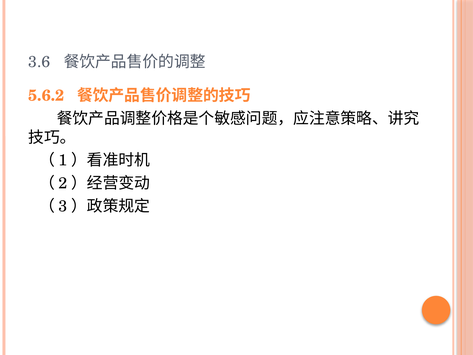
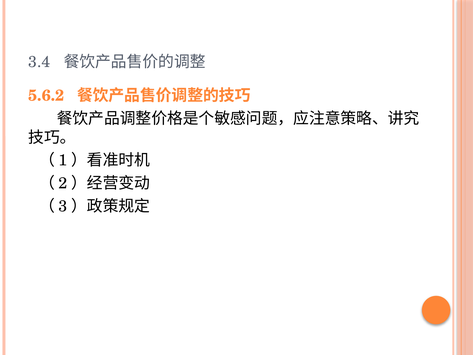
3.6: 3.6 -> 3.4 (39, 62)
